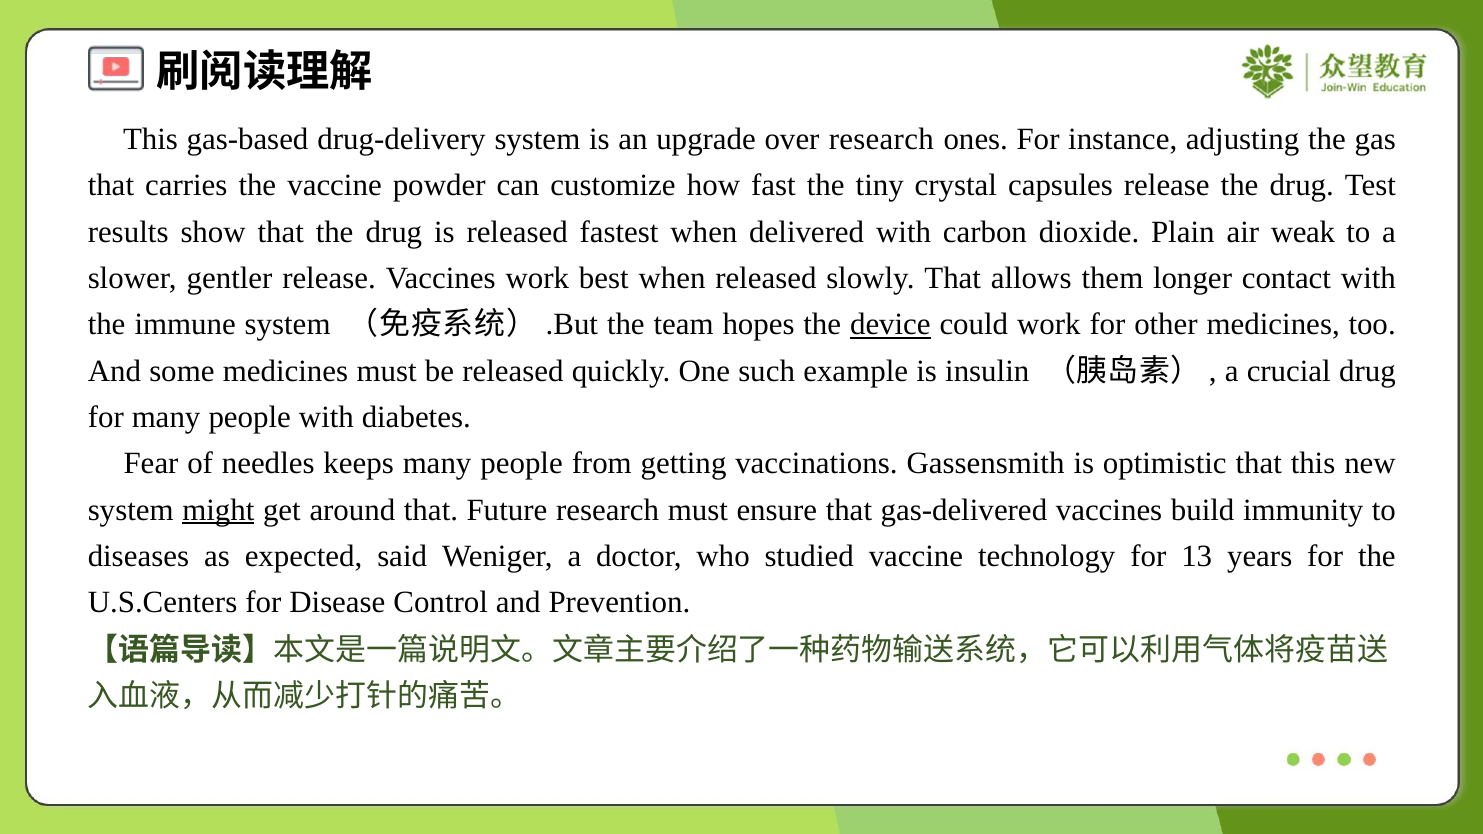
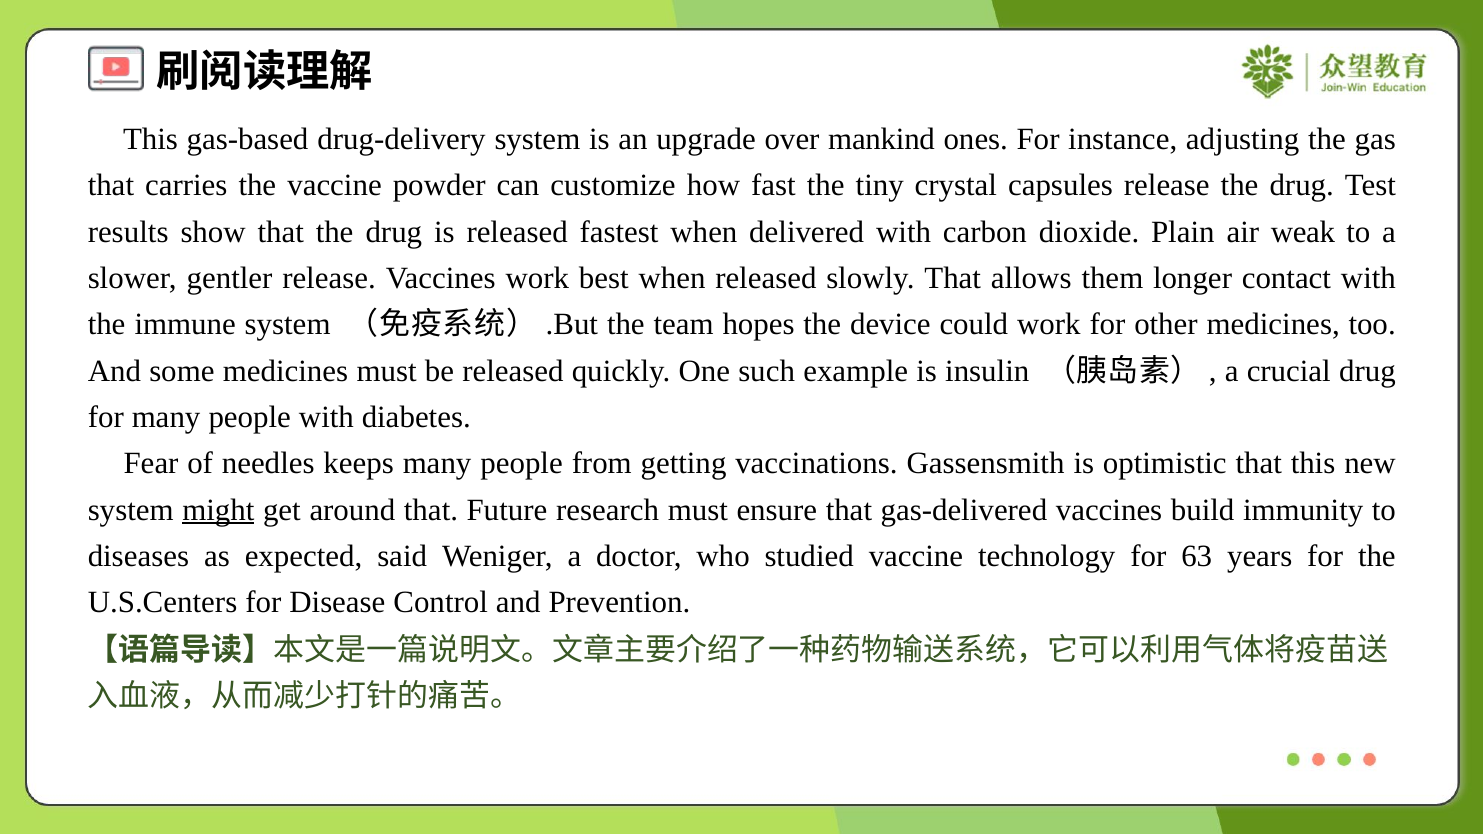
over research: research -> mankind (882, 139)
device underline: present -> none (890, 325)
13: 13 -> 63 (1197, 556)
